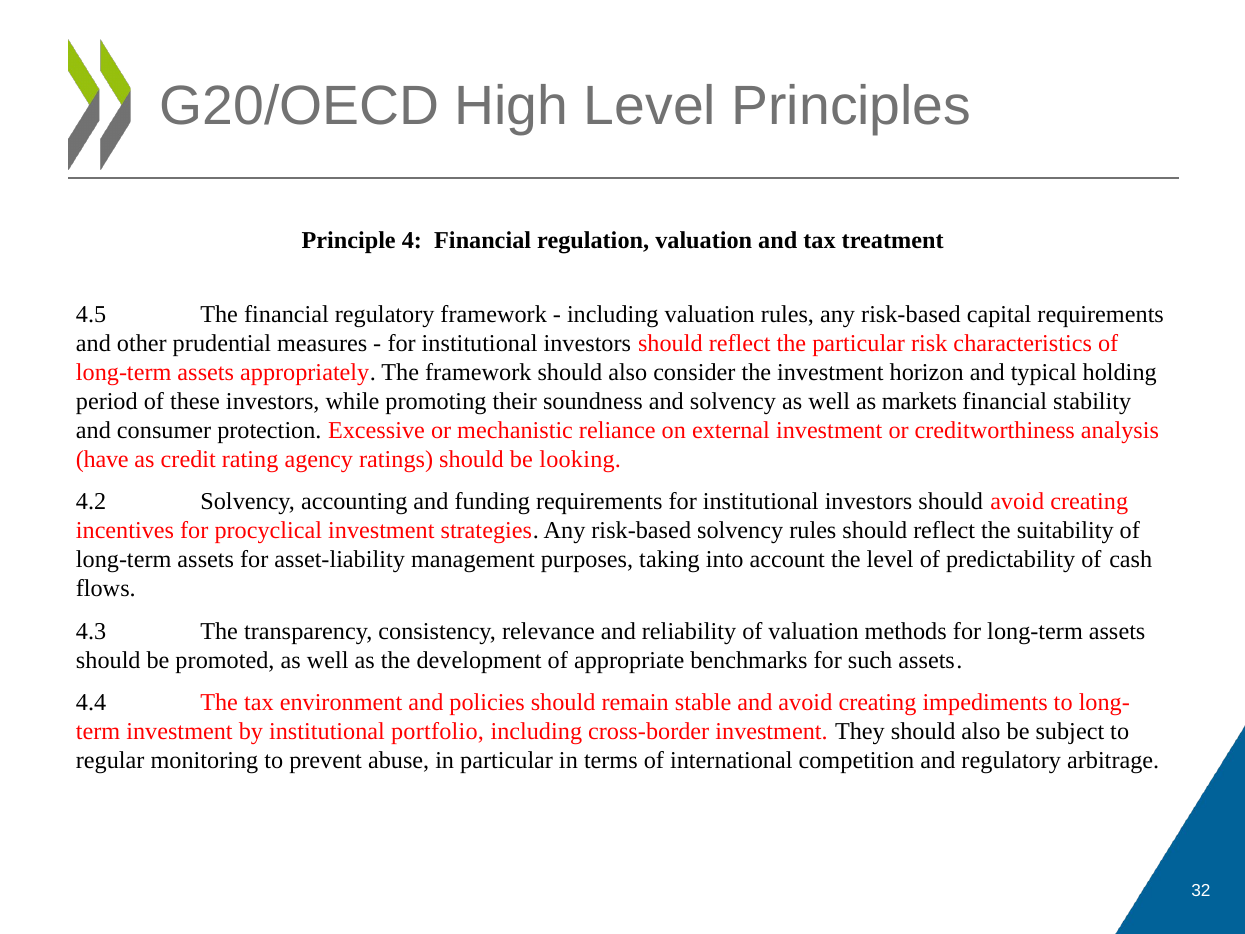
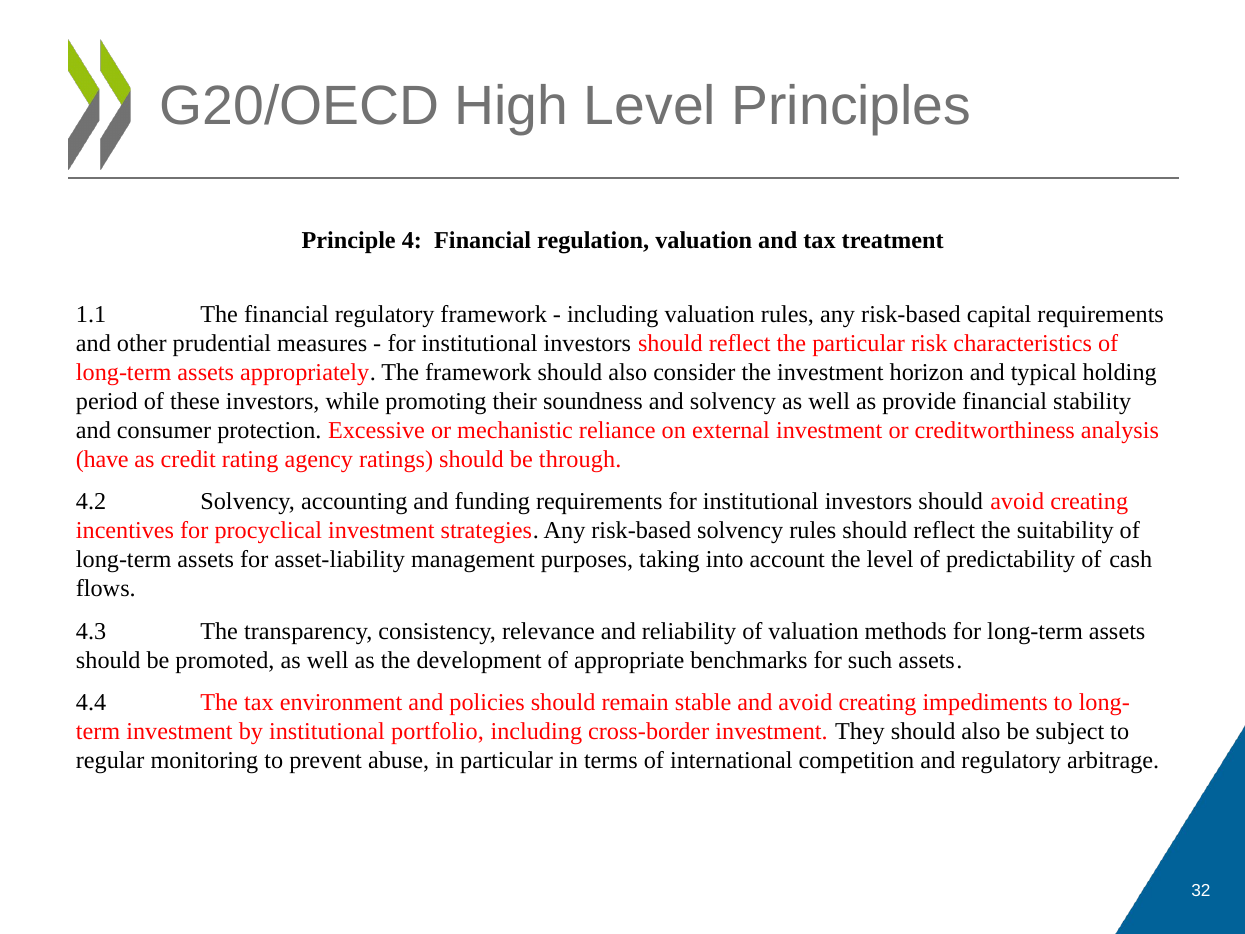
4.5: 4.5 -> 1.1 (91, 314)
markets: markets -> provide (919, 401)
looking: looking -> through (580, 459)
